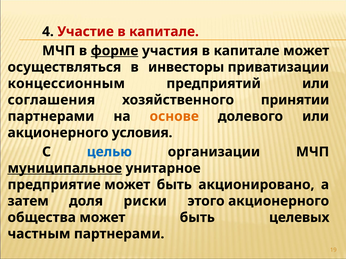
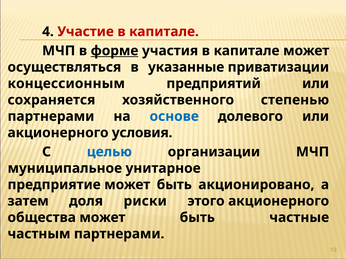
инвесторы: инвесторы -> указанные (186, 67)
соглашения: соглашения -> сохраняется (51, 100)
принятии: принятии -> степенью (295, 100)
основе colour: orange -> blue (174, 117)
муниципальное underline: present -> none (65, 169)
целевых: целевых -> частные (299, 218)
